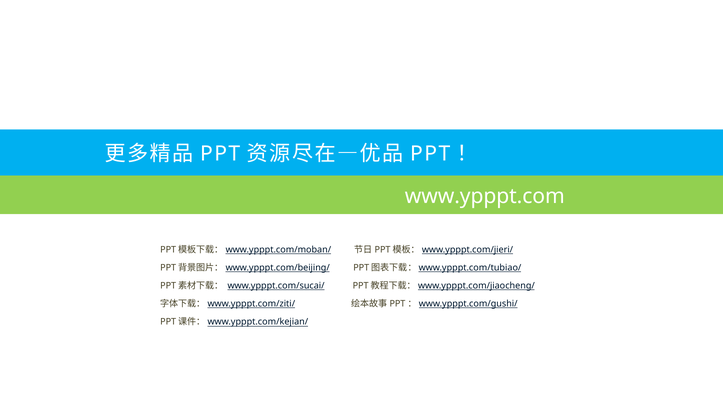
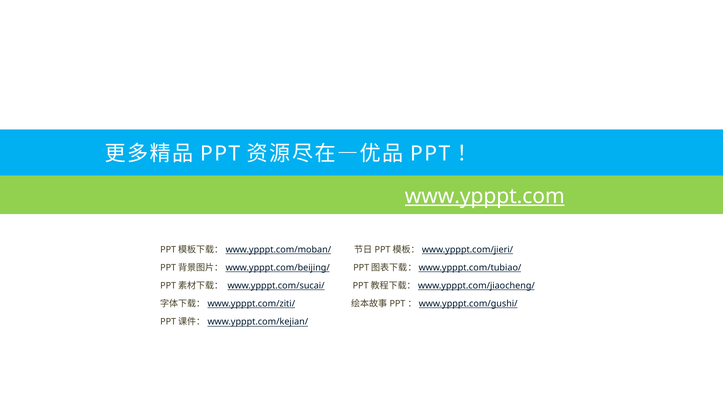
www.ypppt.com underline: none -> present (485, 196)
